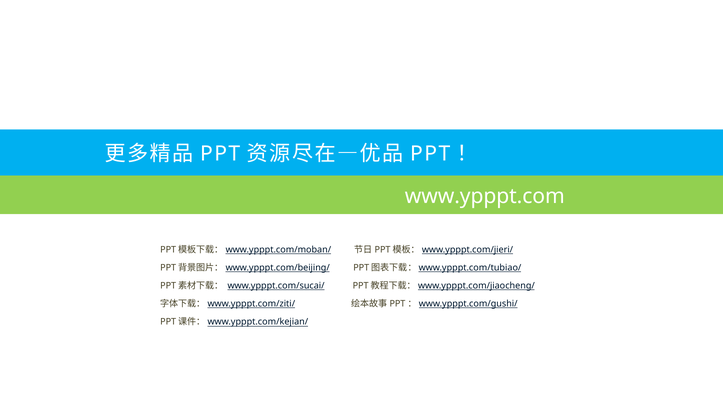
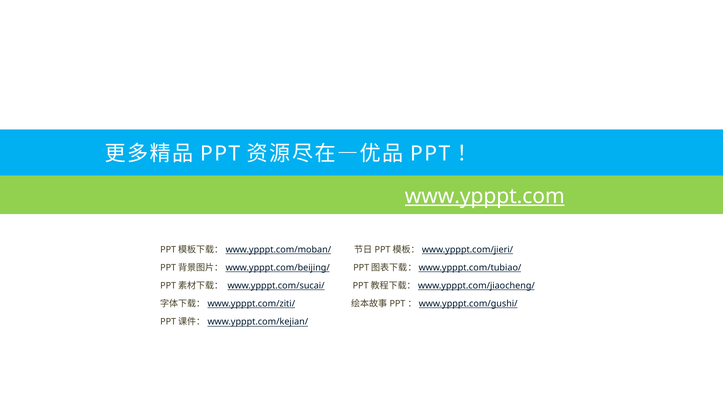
www.ypppt.com underline: none -> present (485, 196)
